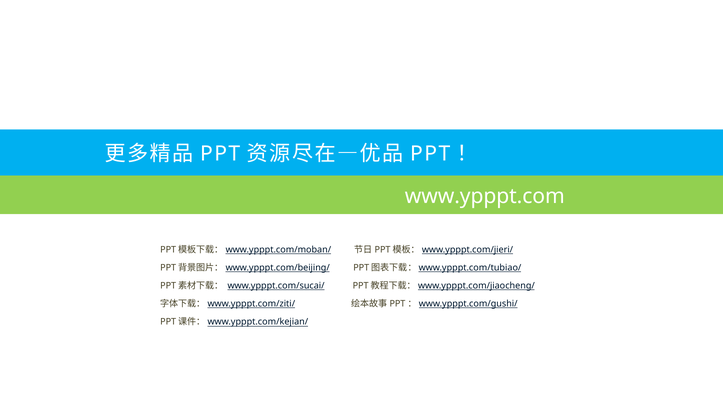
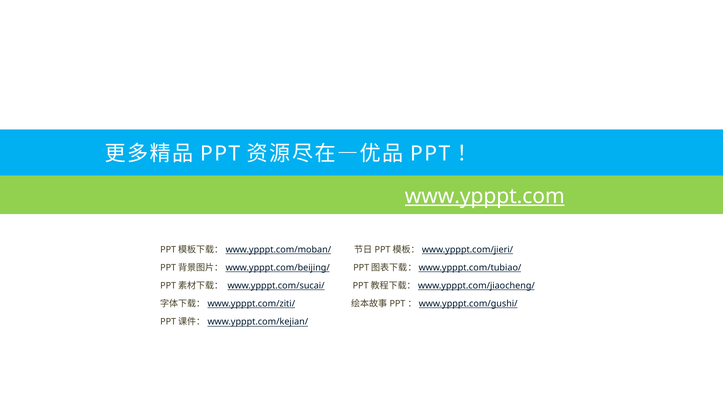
www.ypppt.com underline: none -> present (485, 196)
